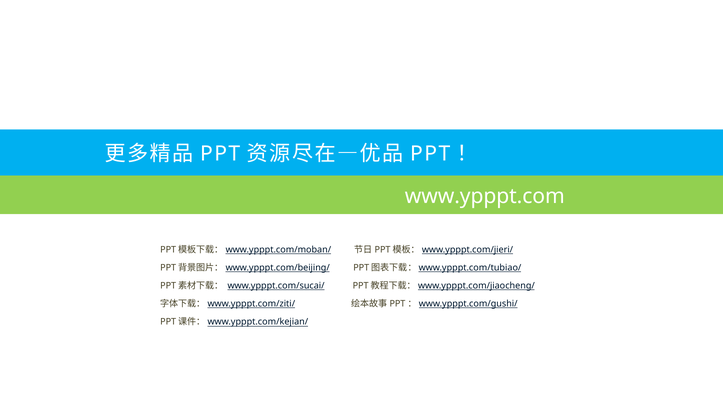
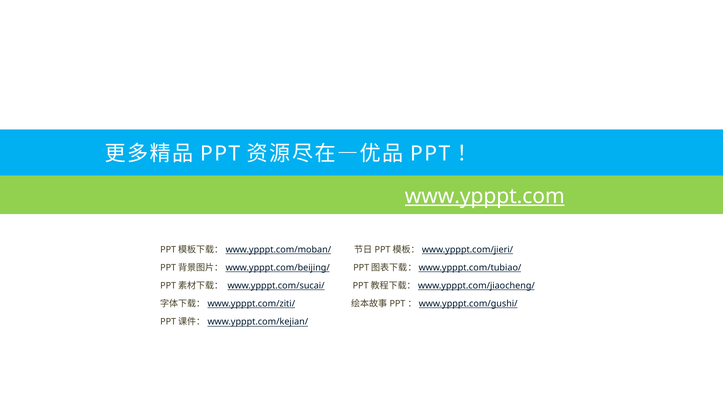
www.ypppt.com underline: none -> present (485, 196)
